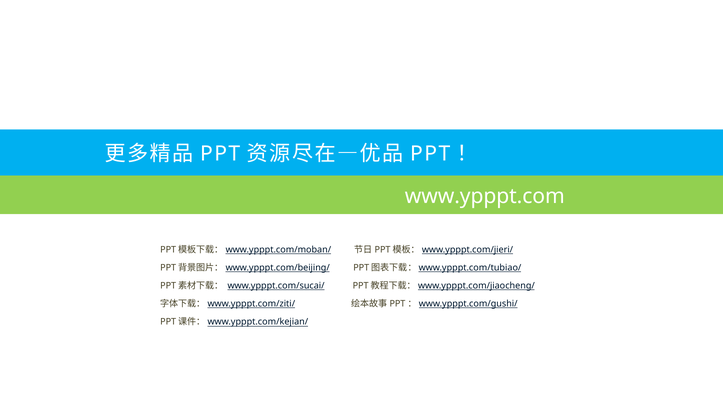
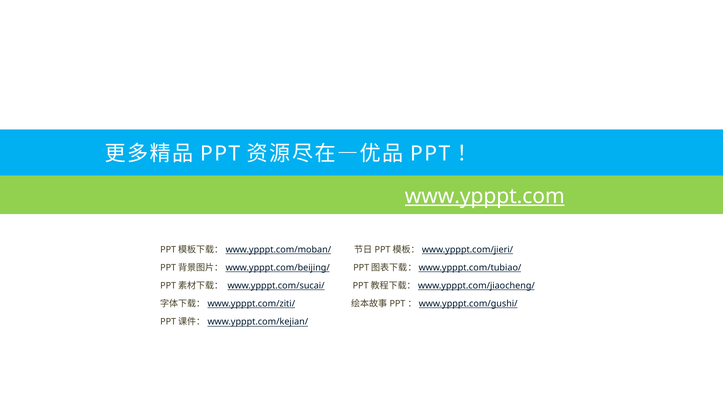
www.ypppt.com underline: none -> present (485, 196)
